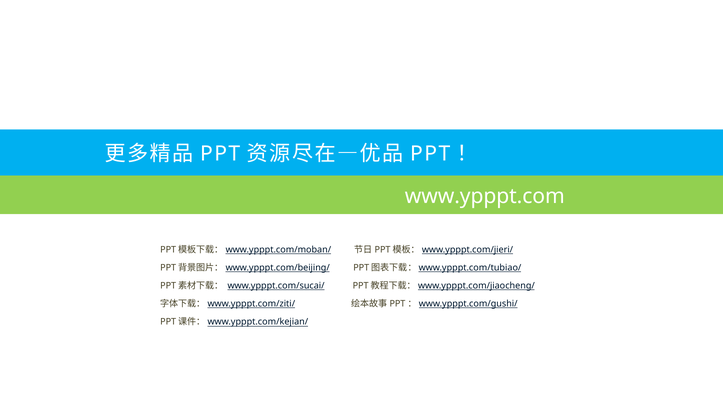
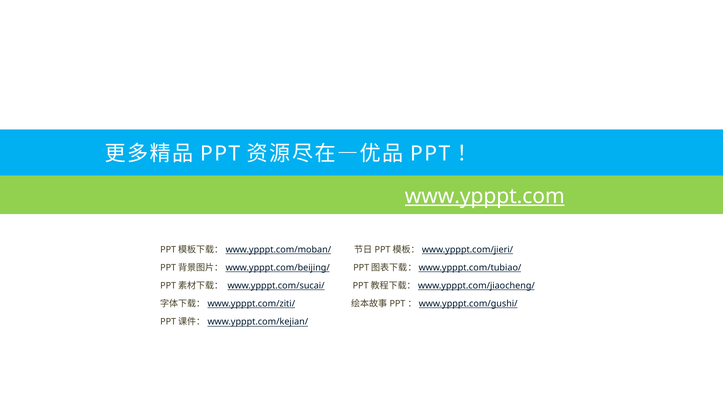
www.ypppt.com underline: none -> present (485, 196)
